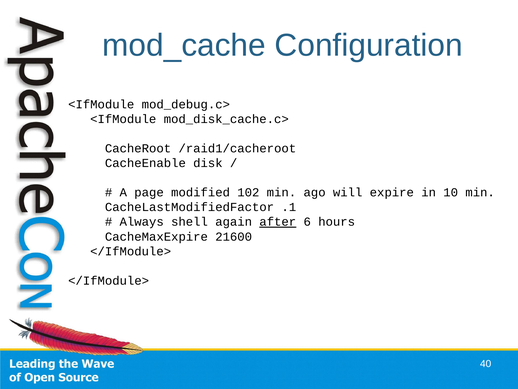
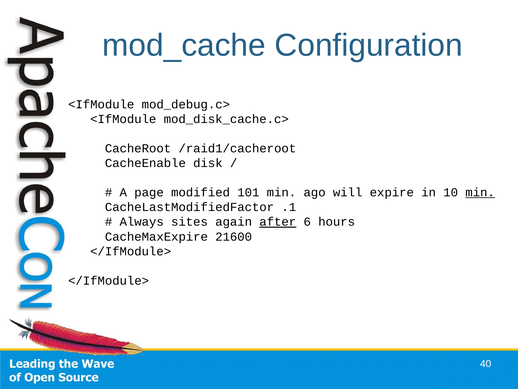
102: 102 -> 101 (248, 192)
min underline: none -> present (480, 192)
shell: shell -> sites (189, 222)
